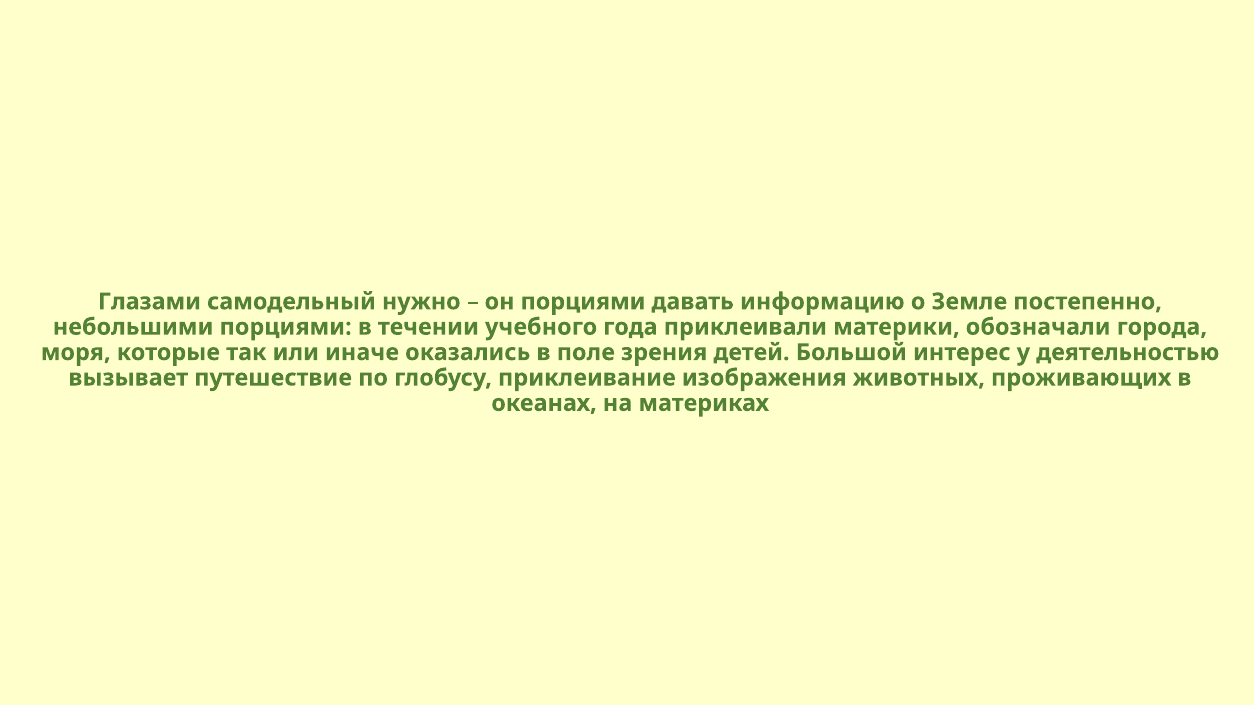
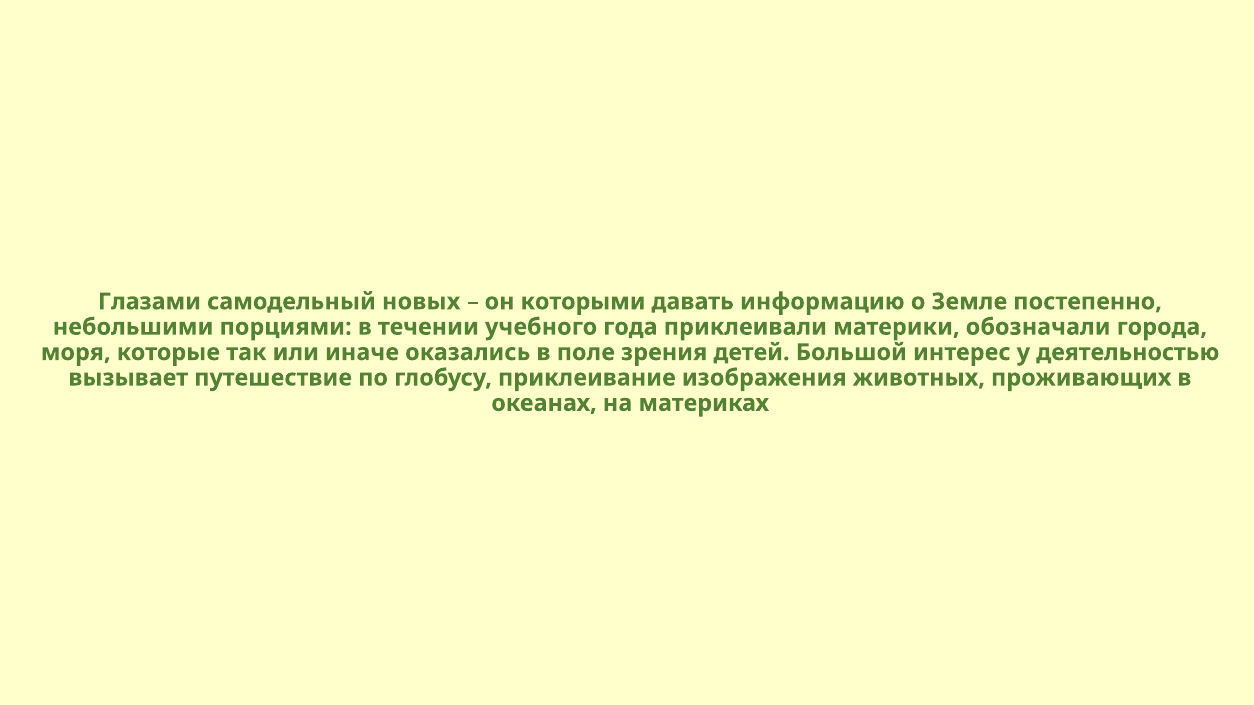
нужно: нужно -> новых (421, 302)
он порциями: порциями -> которыми (583, 302)
